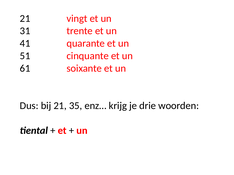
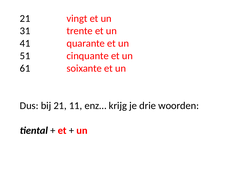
35: 35 -> 11 (76, 106)
